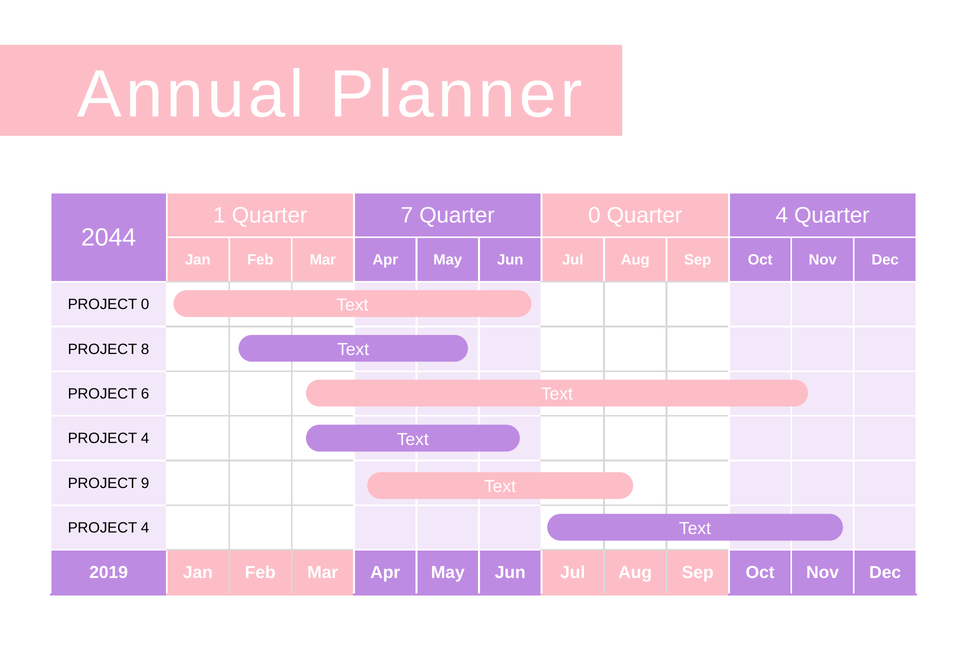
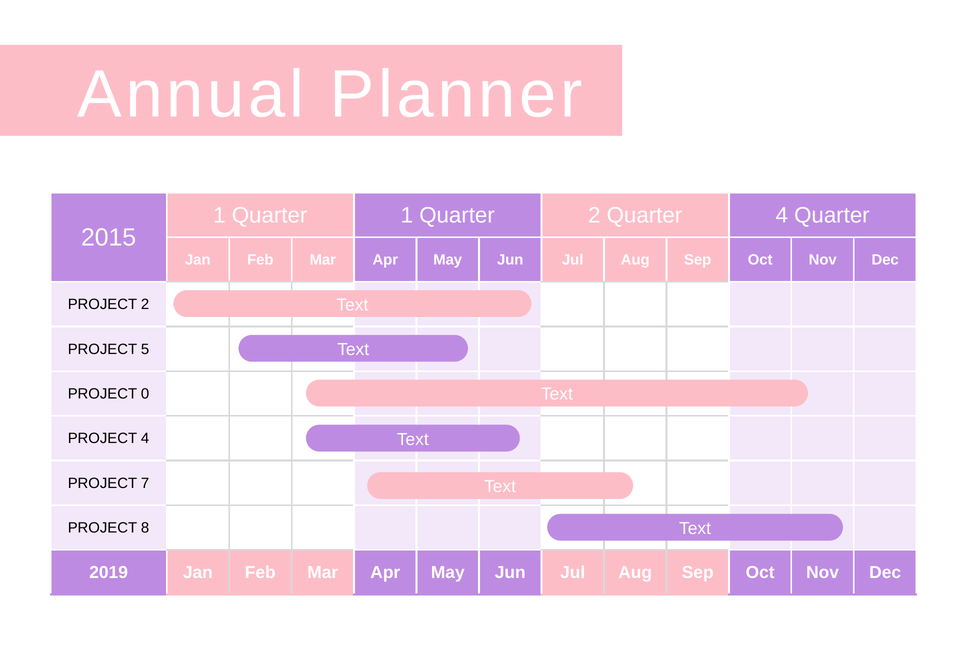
Quarter 7: 7 -> 1 (407, 215)
Quarter 0: 0 -> 2 (594, 215)
2044: 2044 -> 2015 (109, 237)
PROJECT 0: 0 -> 2 (145, 304)
8: 8 -> 5 (145, 349)
6: 6 -> 0 (145, 393)
9: 9 -> 7 (145, 483)
4: 4 -> 8 (145, 527)
